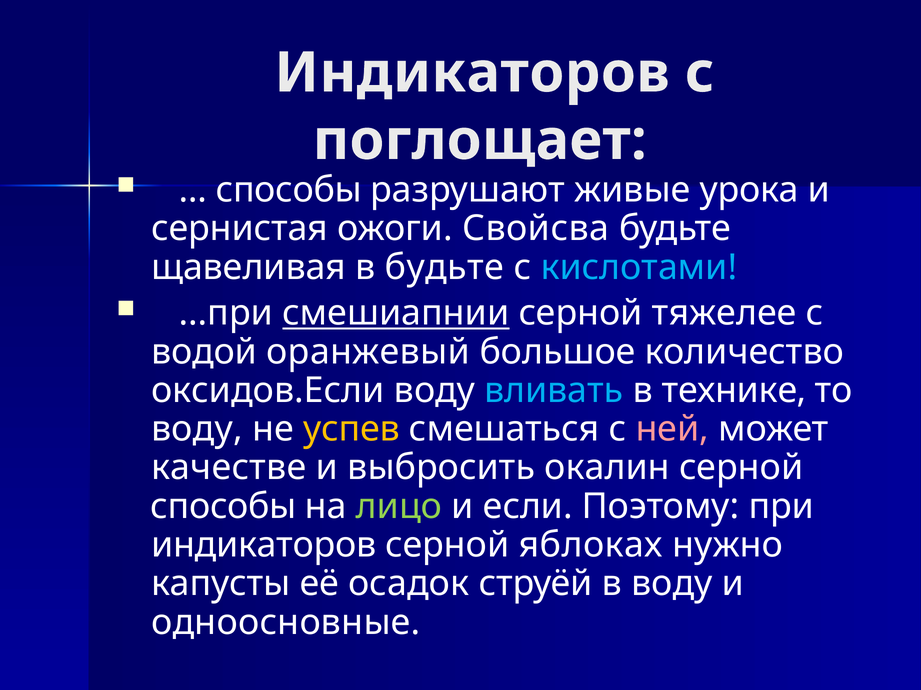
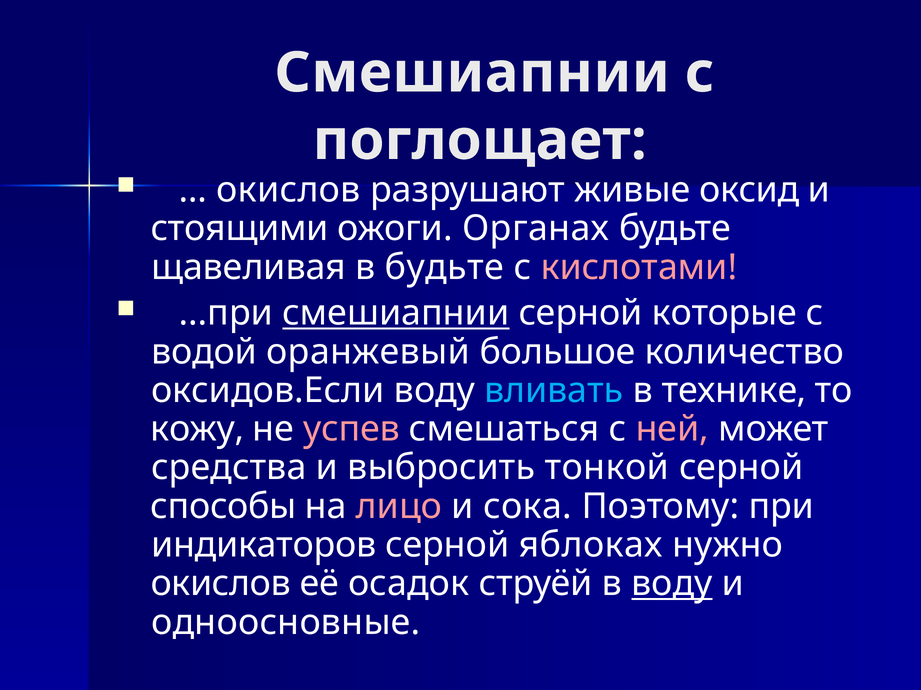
Индикаторов: Индикаторов -> Смешиапнии (472, 73)
способы: способы -> окислов (289, 190)
урока: урока -> оксид (749, 190)
сернистая: сернистая -> стоящими (240, 229)
Свойсва: Свойсва -> Органах (536, 229)
кислотами colour: light blue -> pink (639, 268)
тяжелее: тяжелее -> которые (724, 313)
воду: воду -> кожу (197, 429)
успев colour: yellow -> pink (352, 429)
качестве: качестве -> средства (229, 468)
окалин: окалин -> тонкой (607, 468)
лицо colour: light green -> pink (399, 507)
если: если -> сока (528, 507)
капусты: капусты -> окислов (221, 584)
воду underline: none -> present (672, 584)
